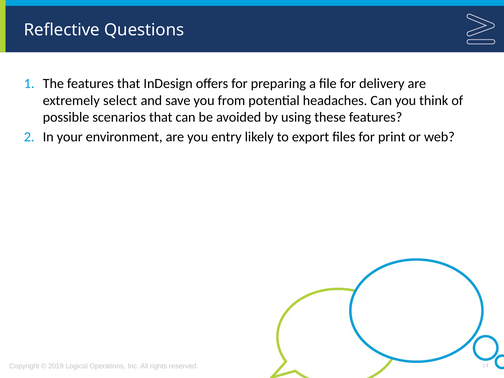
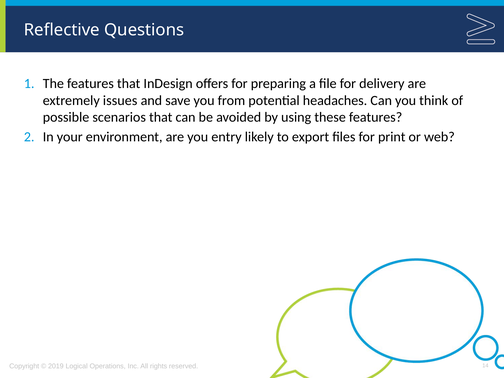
select: select -> issues (120, 100)
